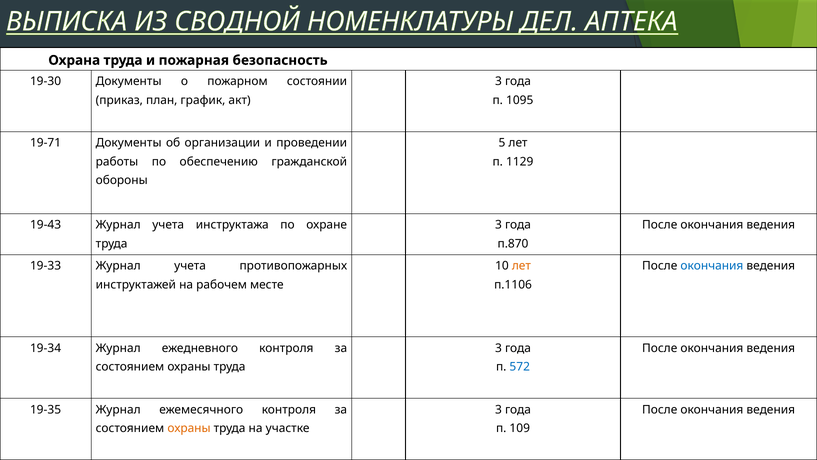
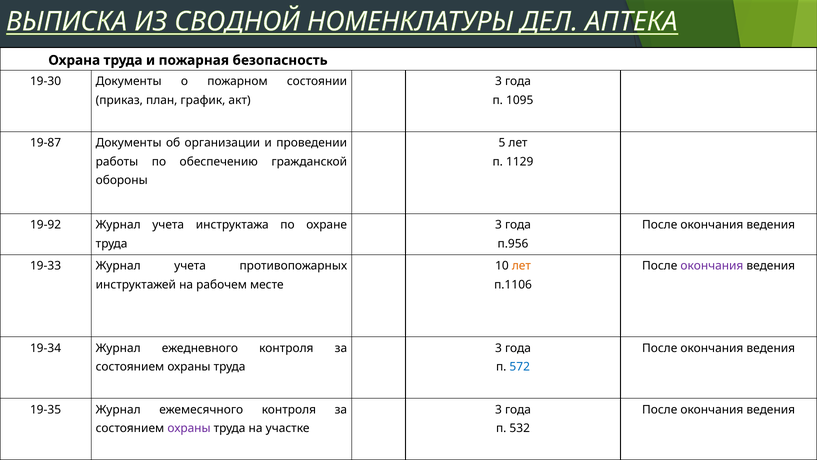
19-71: 19-71 -> 19-87 (46, 143)
19-43: 19-43 -> 19-92 (46, 225)
п.870: п.870 -> п.956 (513, 243)
окончания colour: blue -> purple (712, 266)
охраны colour: orange -> purple (189, 428)
109: 109 -> 532 (520, 428)
